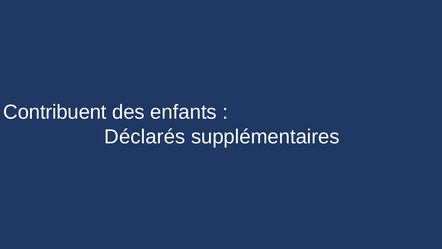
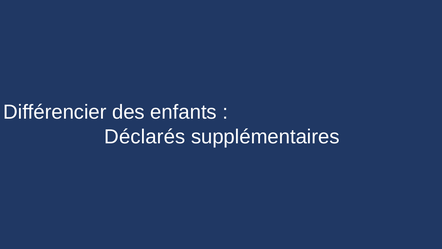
Contribuent: Contribuent -> Différencier (55, 112)
